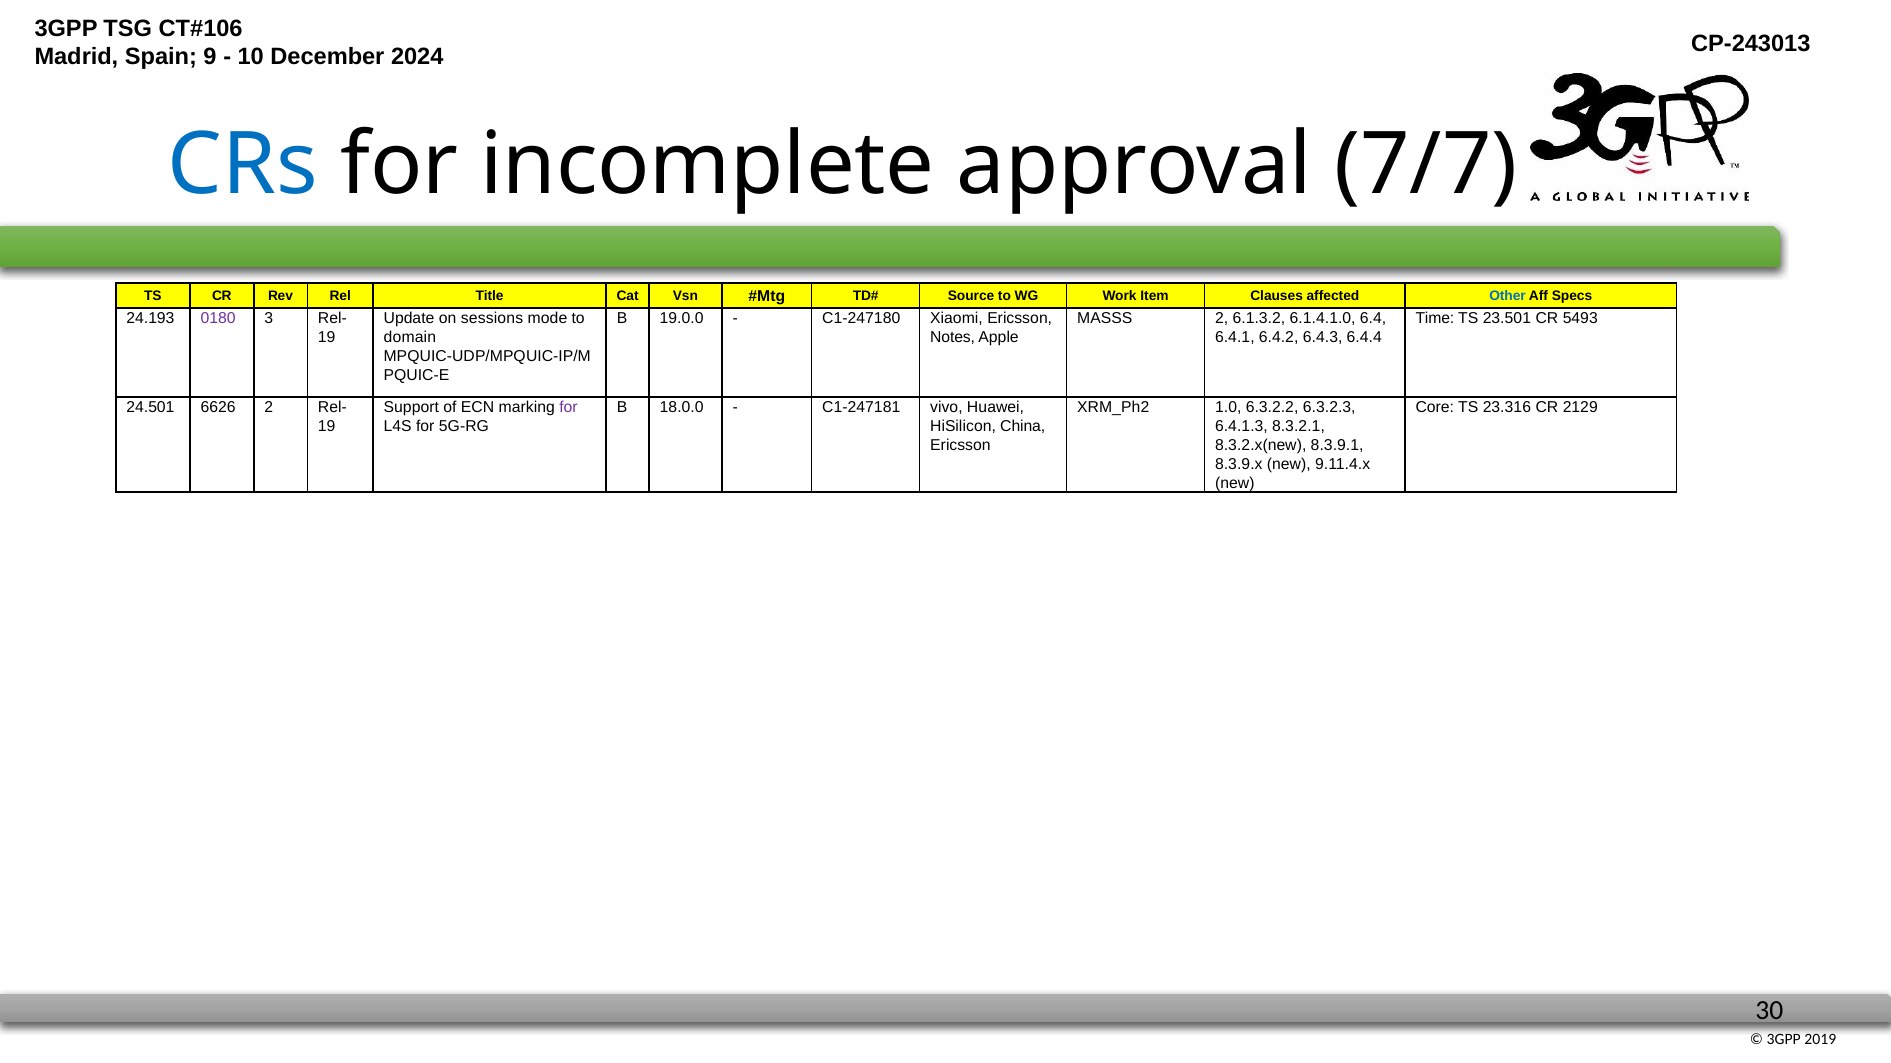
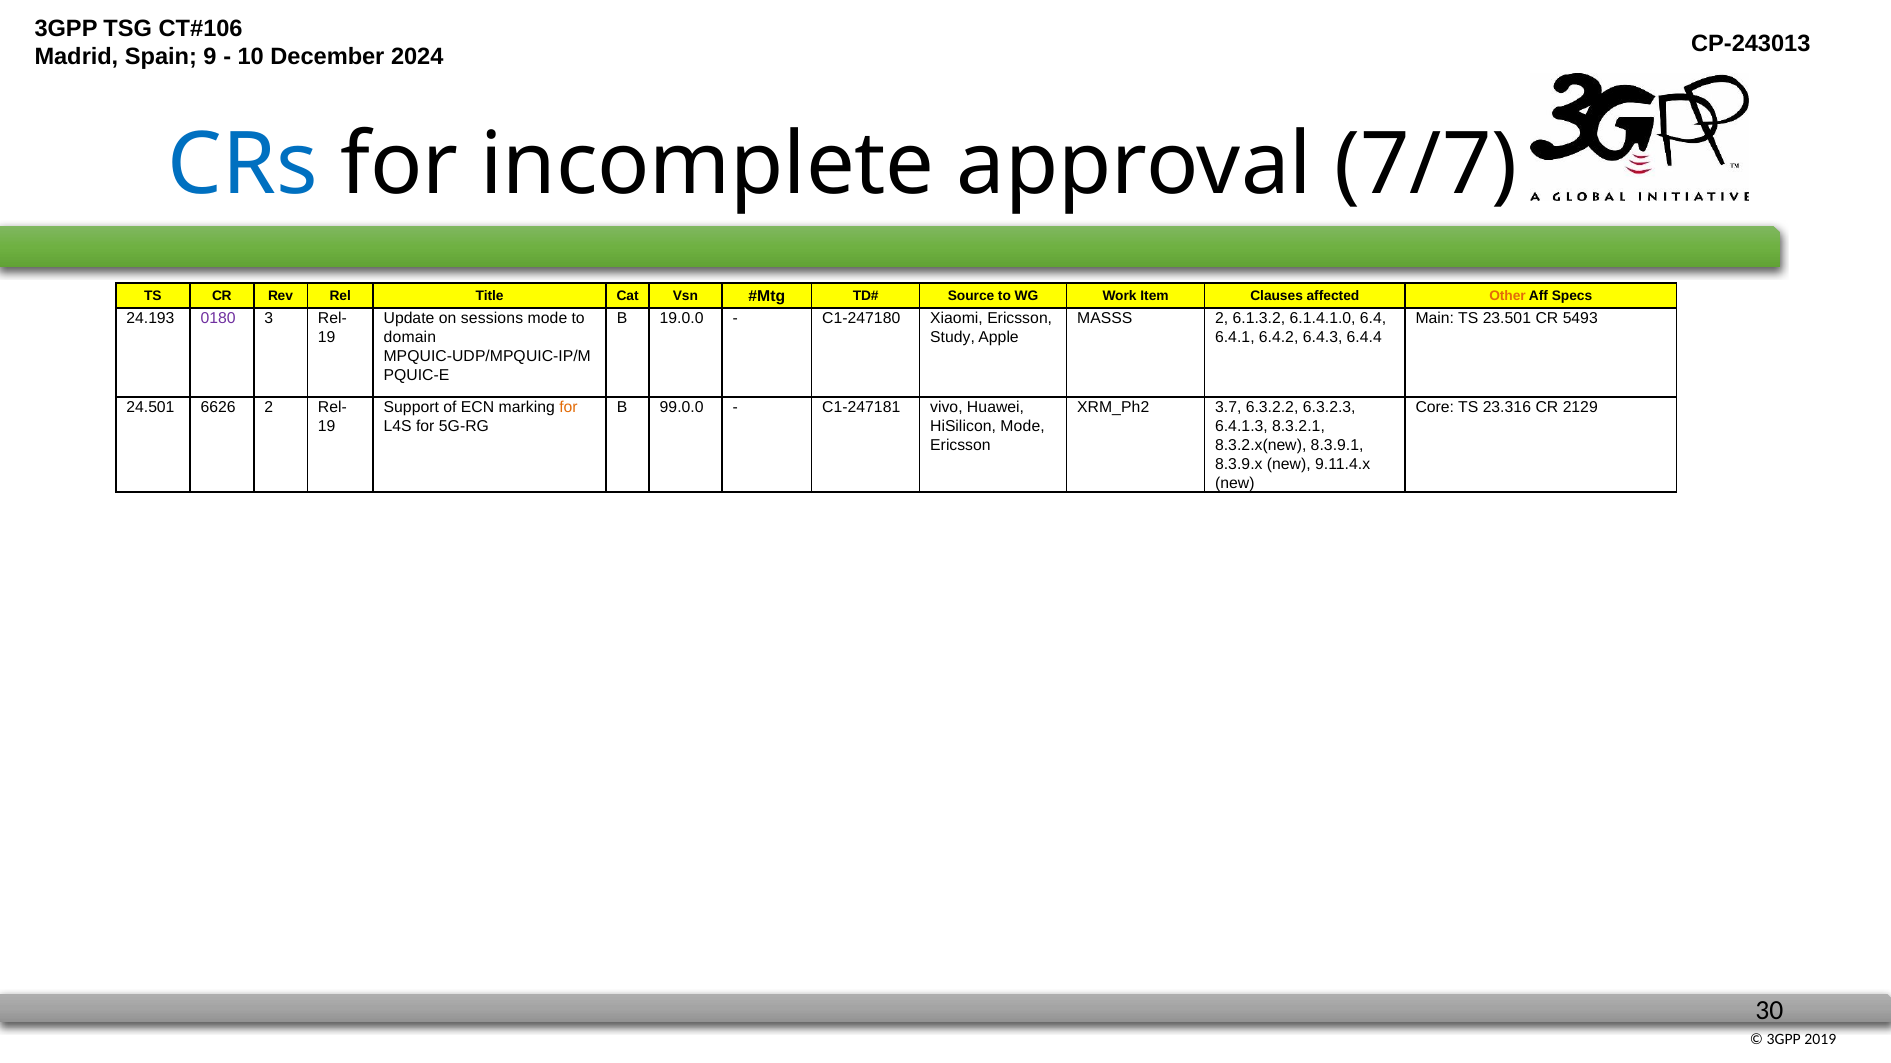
Other colour: blue -> orange (1508, 297)
Time: Time -> Main (1435, 319)
Notes: Notes -> Study (953, 338)
for colour: purple -> orange (568, 408)
18.0.0: 18.0.0 -> 99.0.0 (682, 408)
1.0: 1.0 -> 3.7 (1228, 408)
HiSilicon China: China -> Mode (1023, 427)
